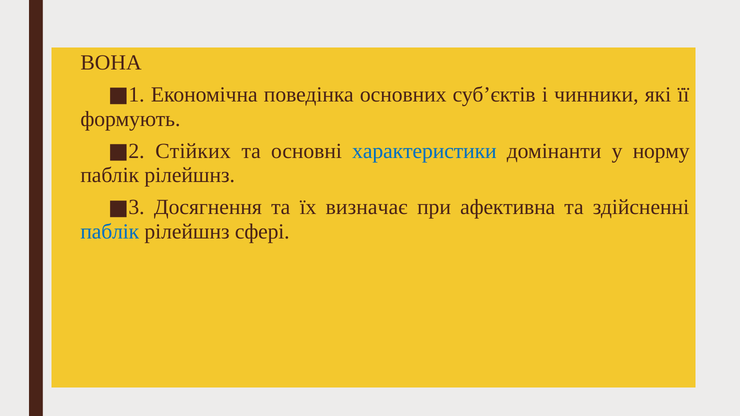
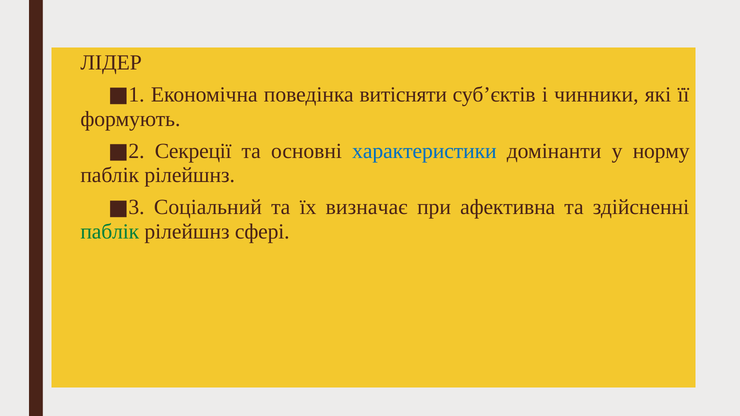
ВОНА: ВОНА -> ЛІДЕР (111, 63)
основних: основних -> витісняти (403, 95)
Стійких: Стійких -> Секреції (193, 151)
Досягнення: Досягнення -> Соціальний (208, 207)
паблік colour: blue -> green (110, 232)
